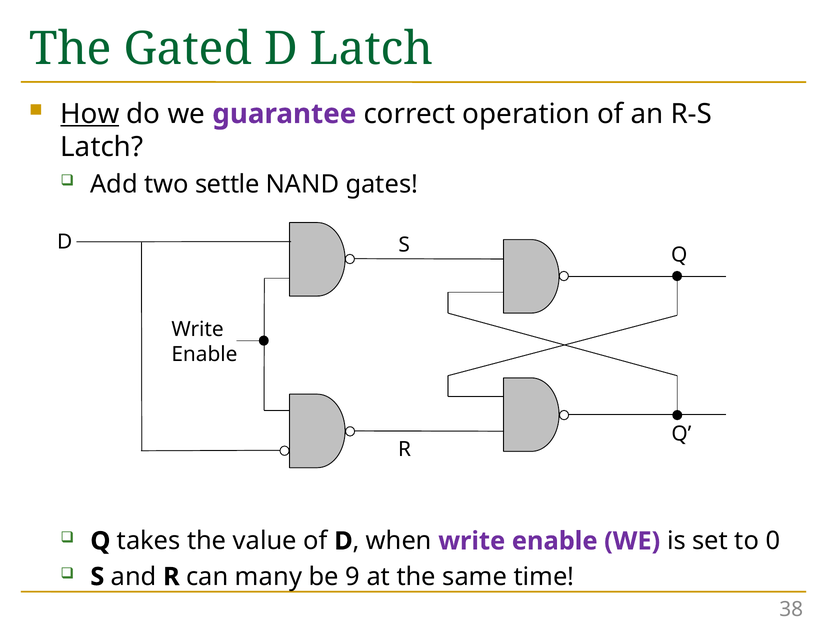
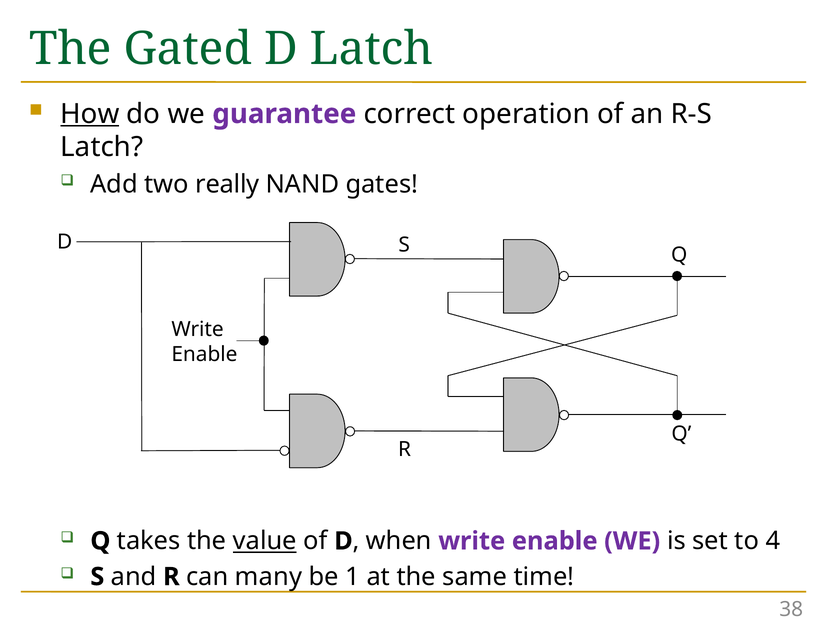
settle: settle -> really (227, 184)
value underline: none -> present (265, 541)
0: 0 -> 4 (773, 541)
9: 9 -> 1 (353, 576)
